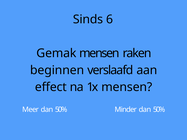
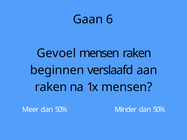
Sinds: Sinds -> Gaan (88, 19)
Gemak: Gemak -> Gevoel (56, 53)
effect: effect -> raken (51, 87)
